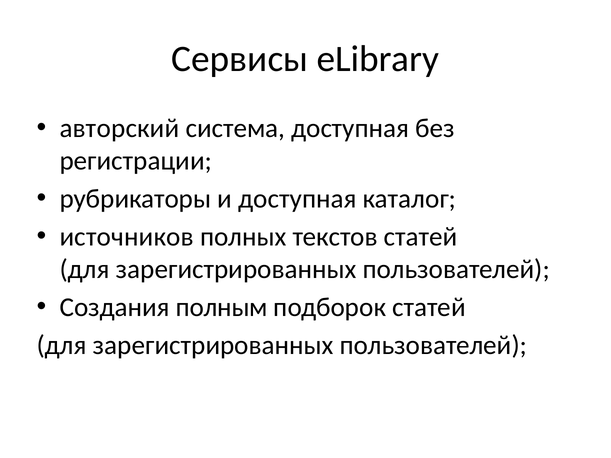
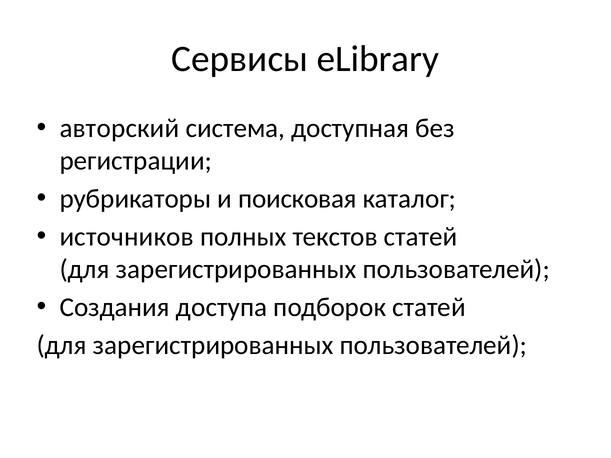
и доступная: доступная -> поисковая (298, 199)
полным: полным -> доступа (222, 308)
